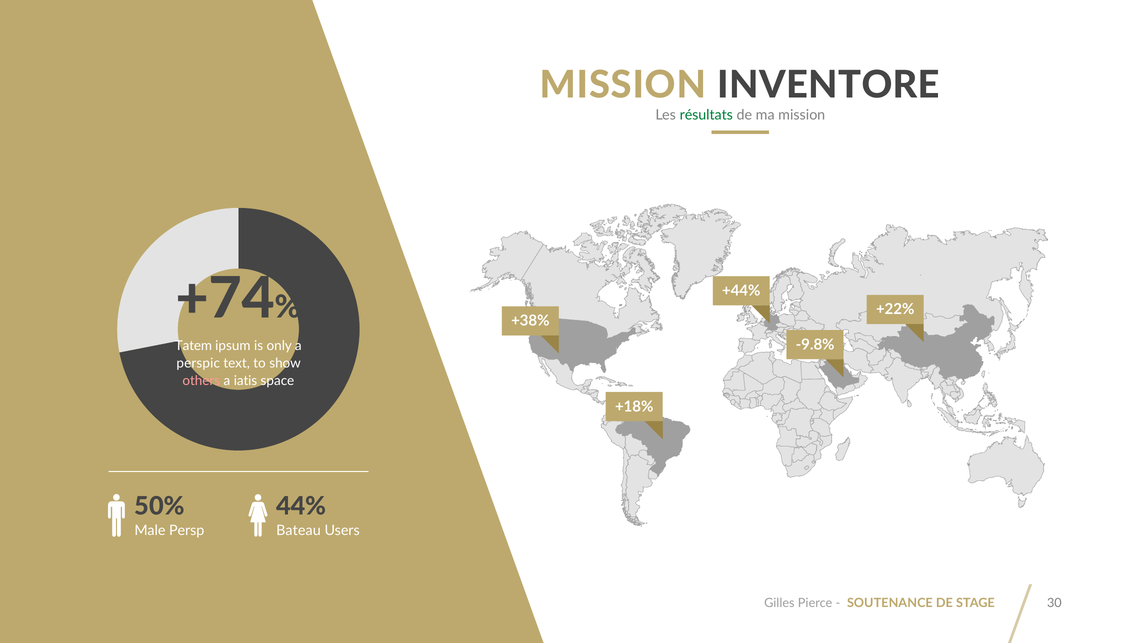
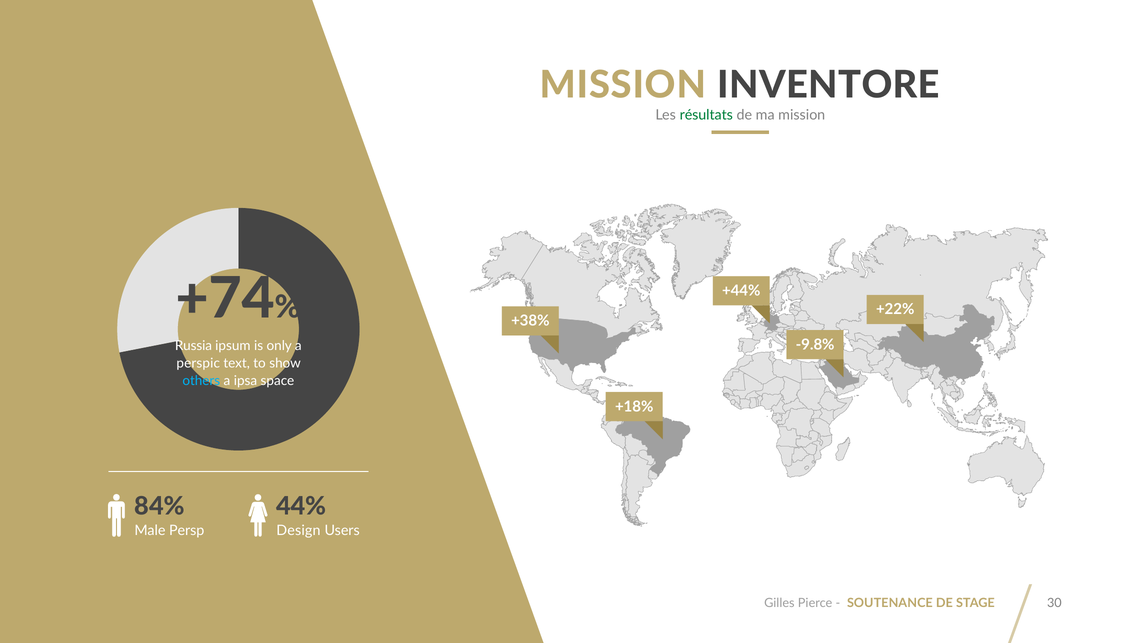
Tatem: Tatem -> Russia (193, 345)
others colour: pink -> light blue (201, 380)
iatis: iatis -> ipsa (245, 380)
50%: 50% -> 84% (160, 506)
Bateau: Bateau -> Design (298, 530)
